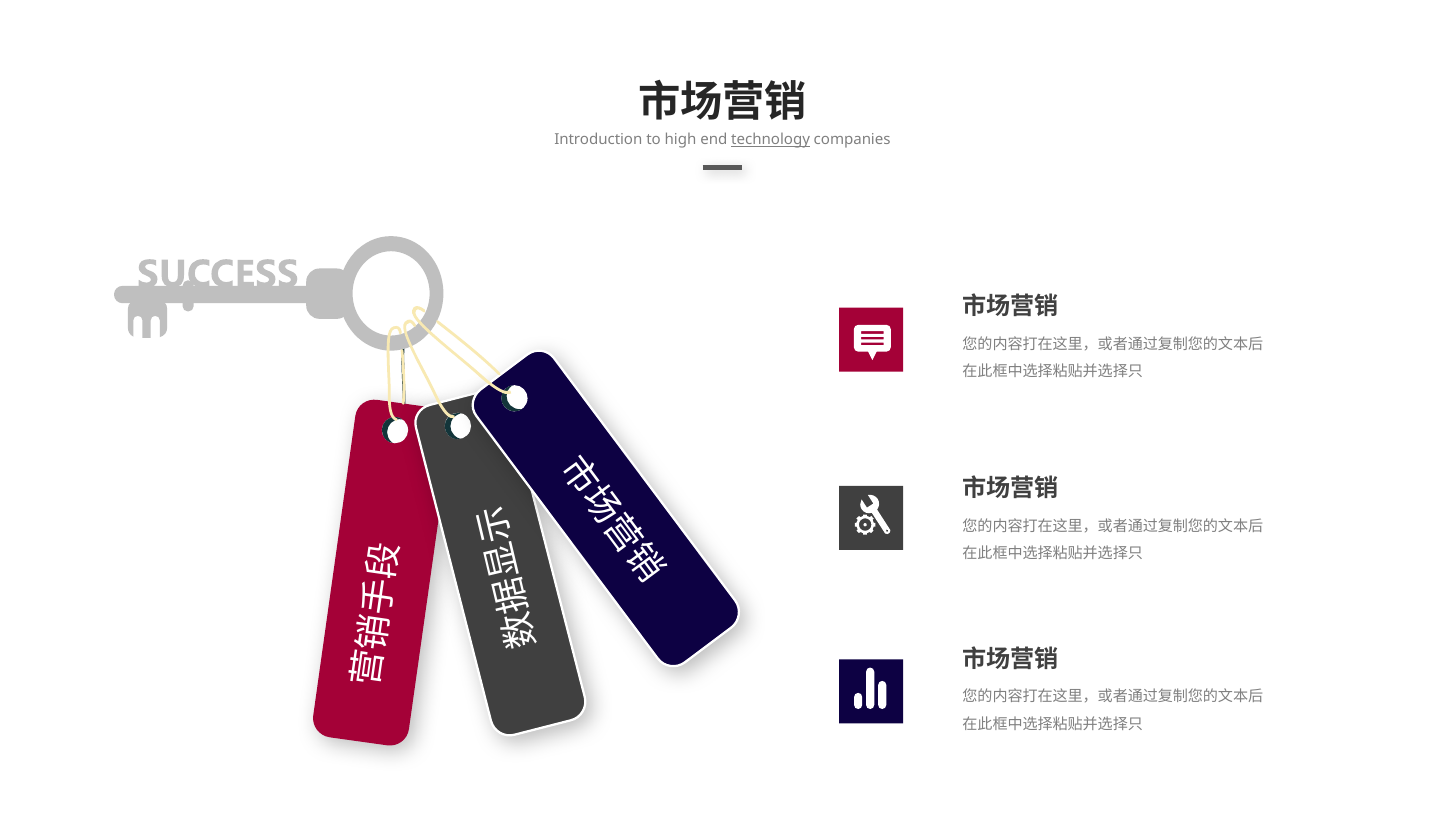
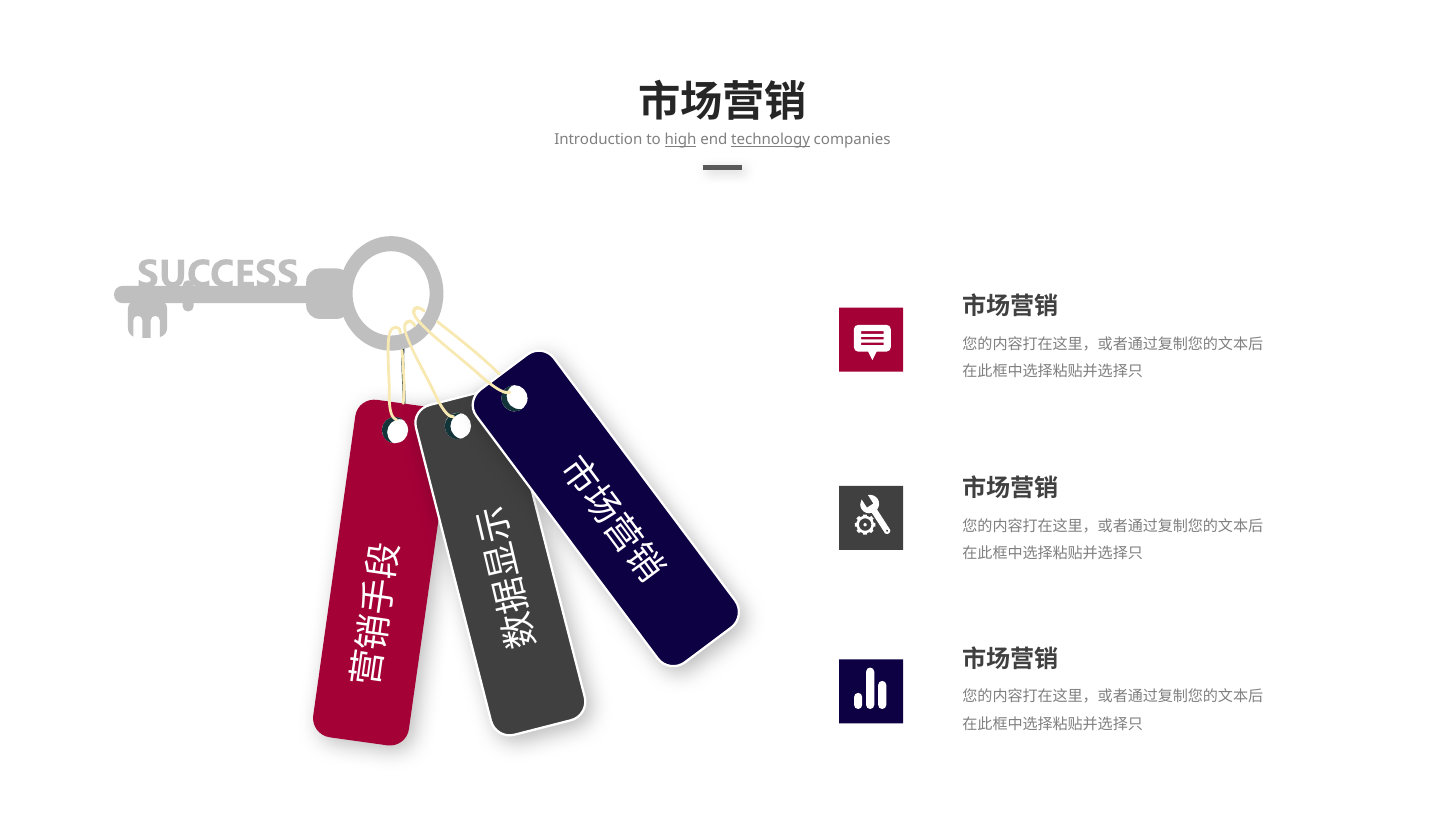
high underline: none -> present (681, 140)
